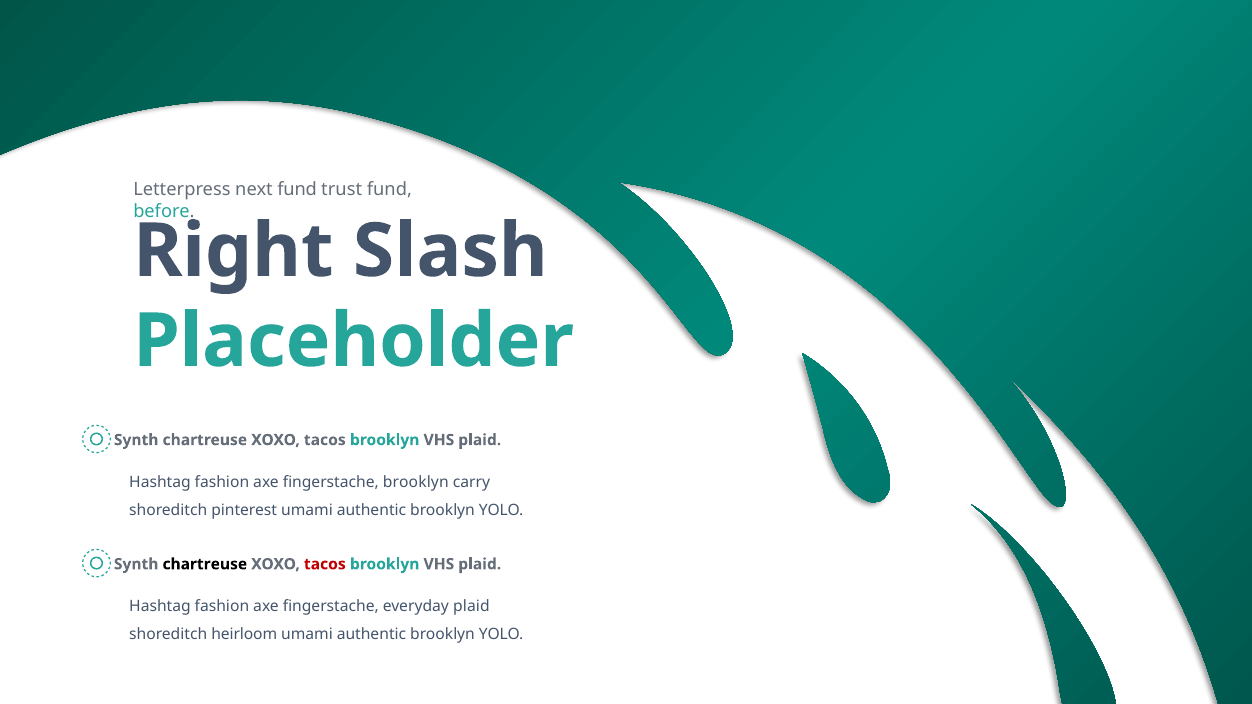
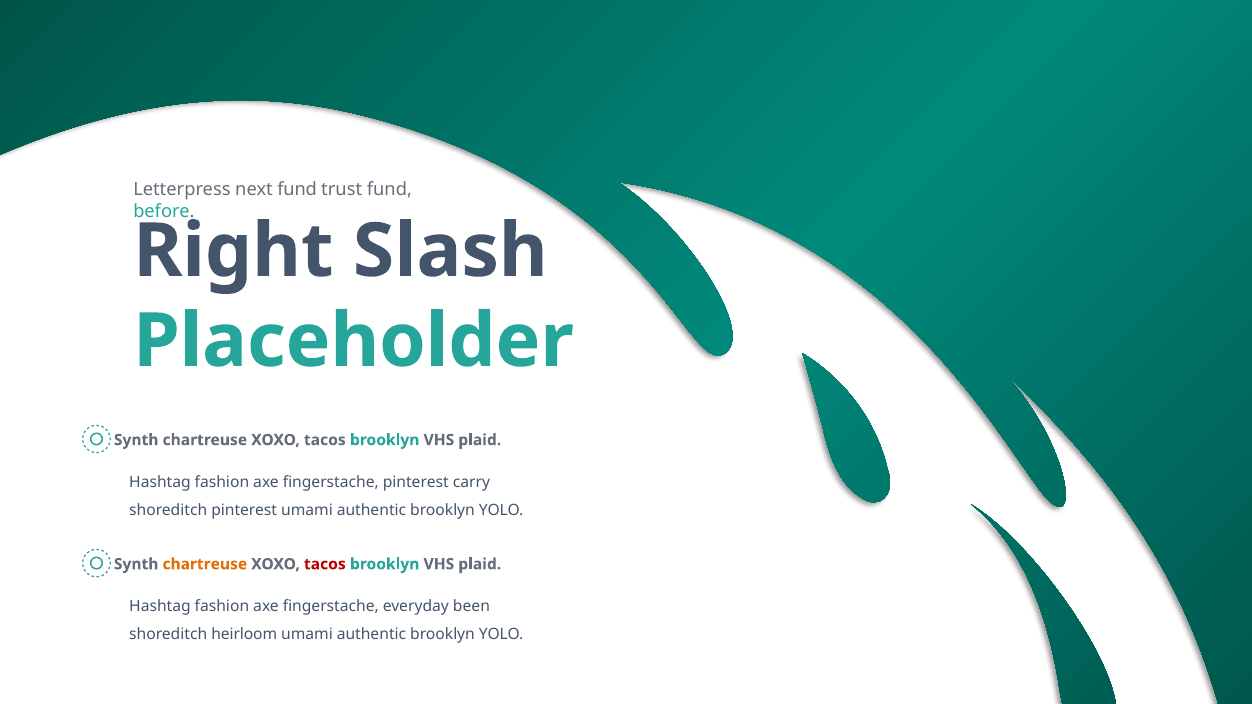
fingerstache brooklyn: brooklyn -> pinterest (416, 483)
chartreuse colour: black -> orange (205, 564)
everyday plaid: plaid -> been (471, 607)
